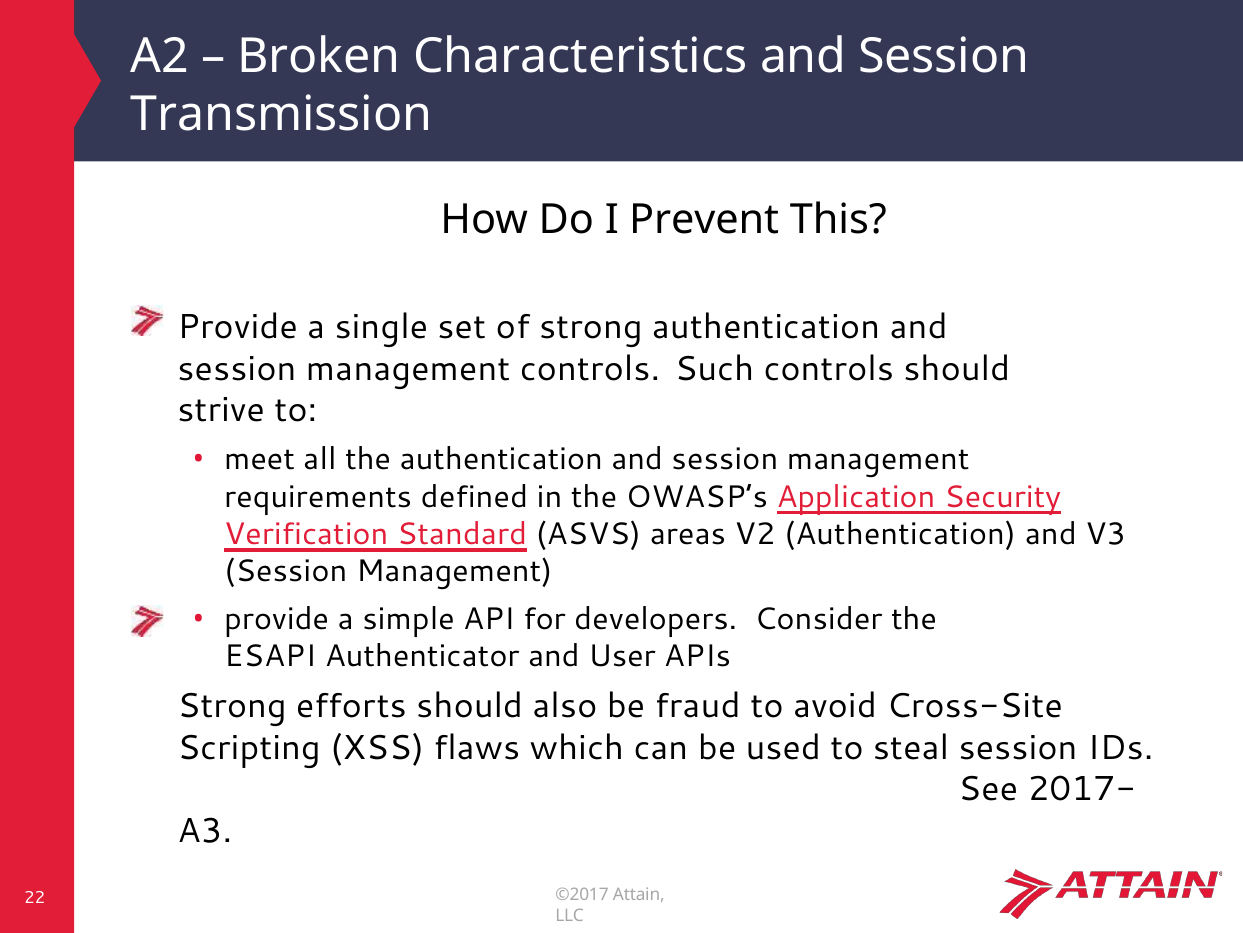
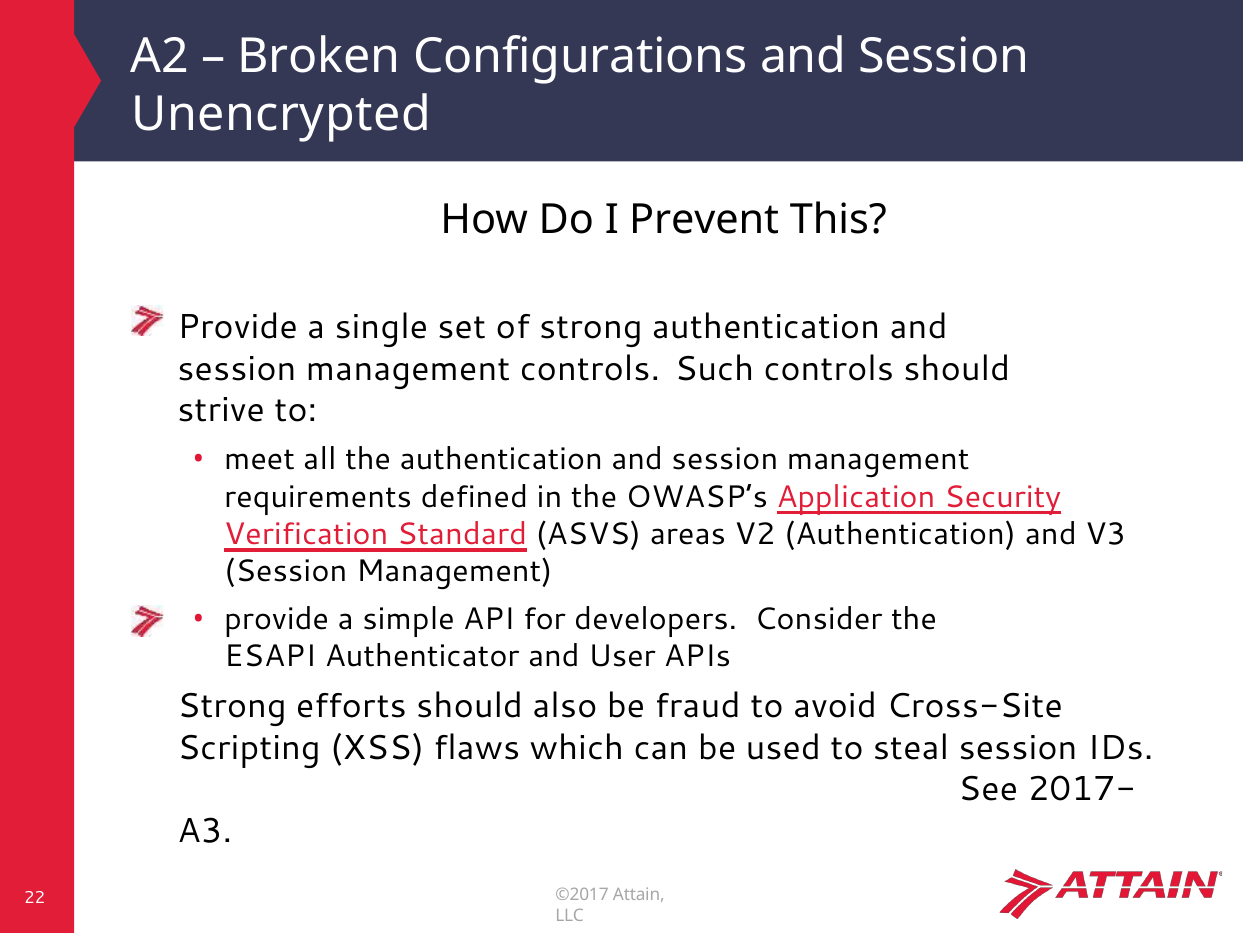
Characteristics: Characteristics -> Configurations (580, 56)
Transmission: Transmission -> Unencrypted (281, 114)
